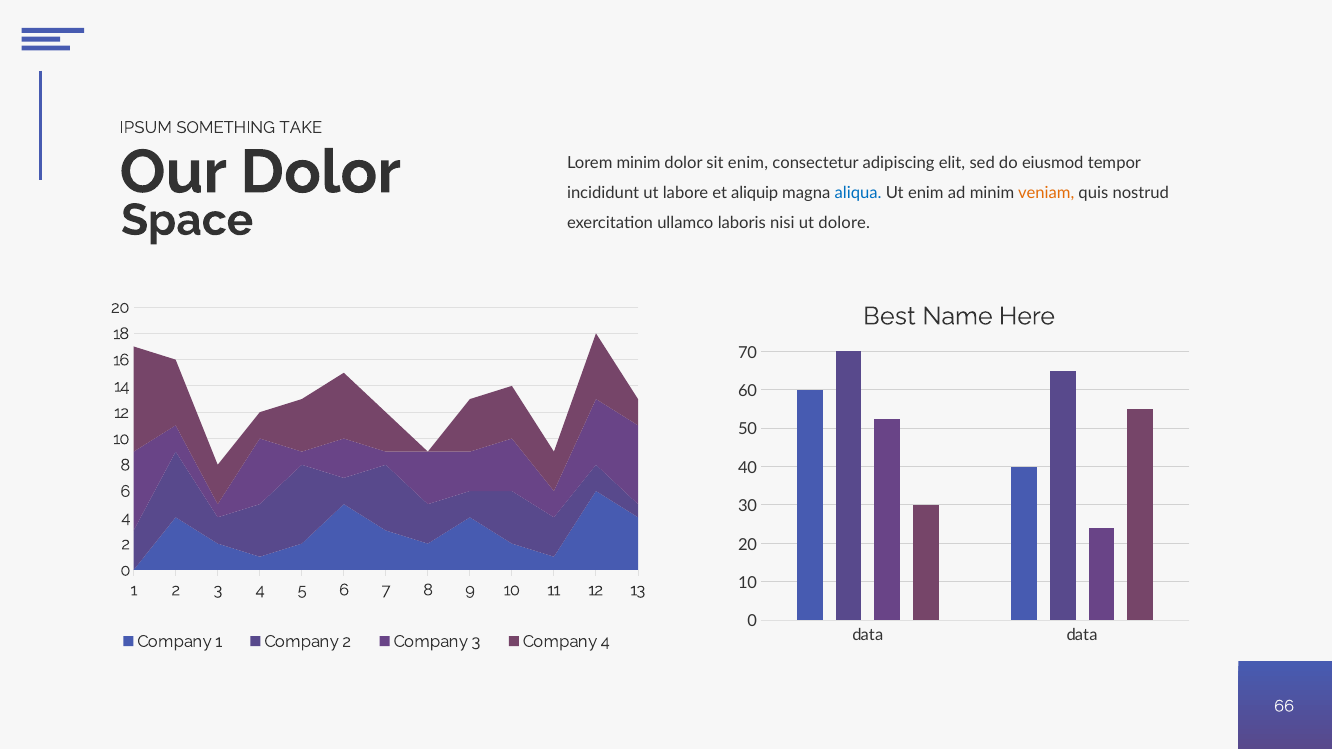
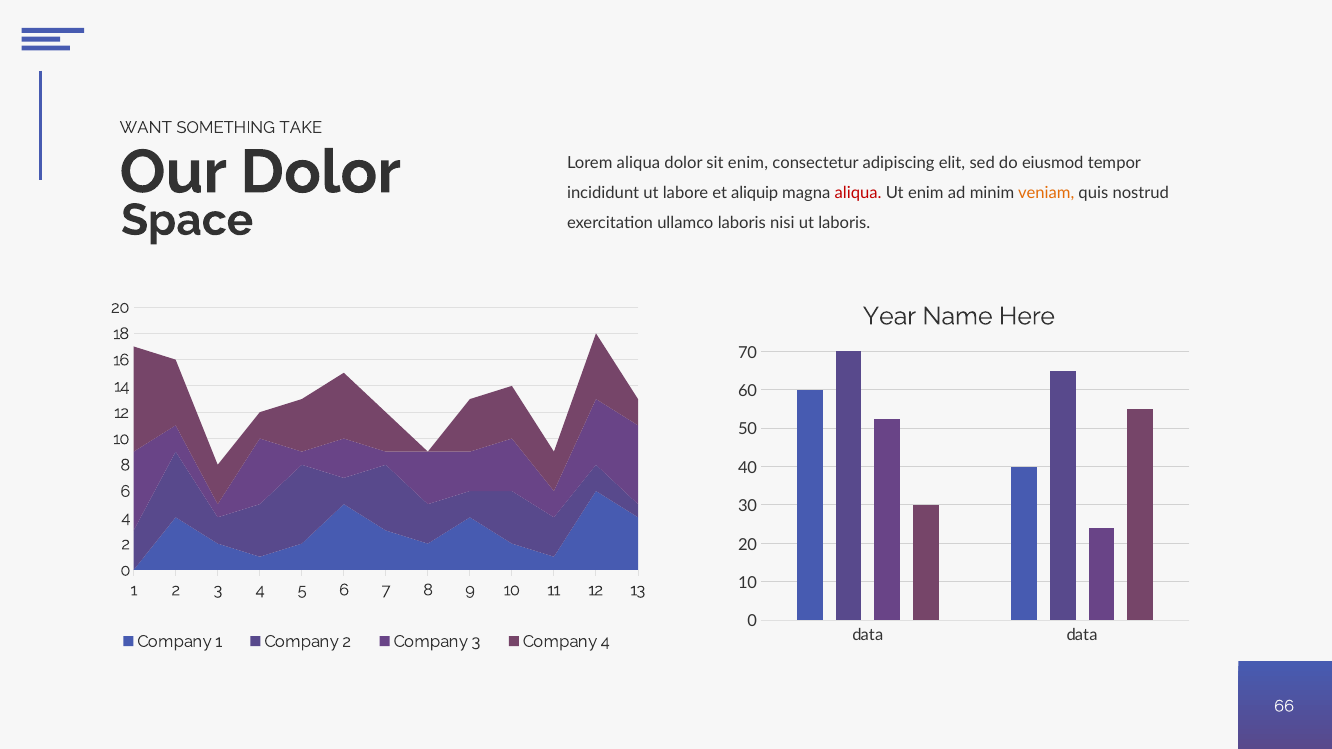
IPSUM: IPSUM -> WANT (146, 128)
Lorem minim: minim -> aliqua (638, 163)
aliqua colour: blue -> red (858, 193)
ut dolore: dolore -> laboris (844, 223)
Best: Best -> Year (889, 316)
